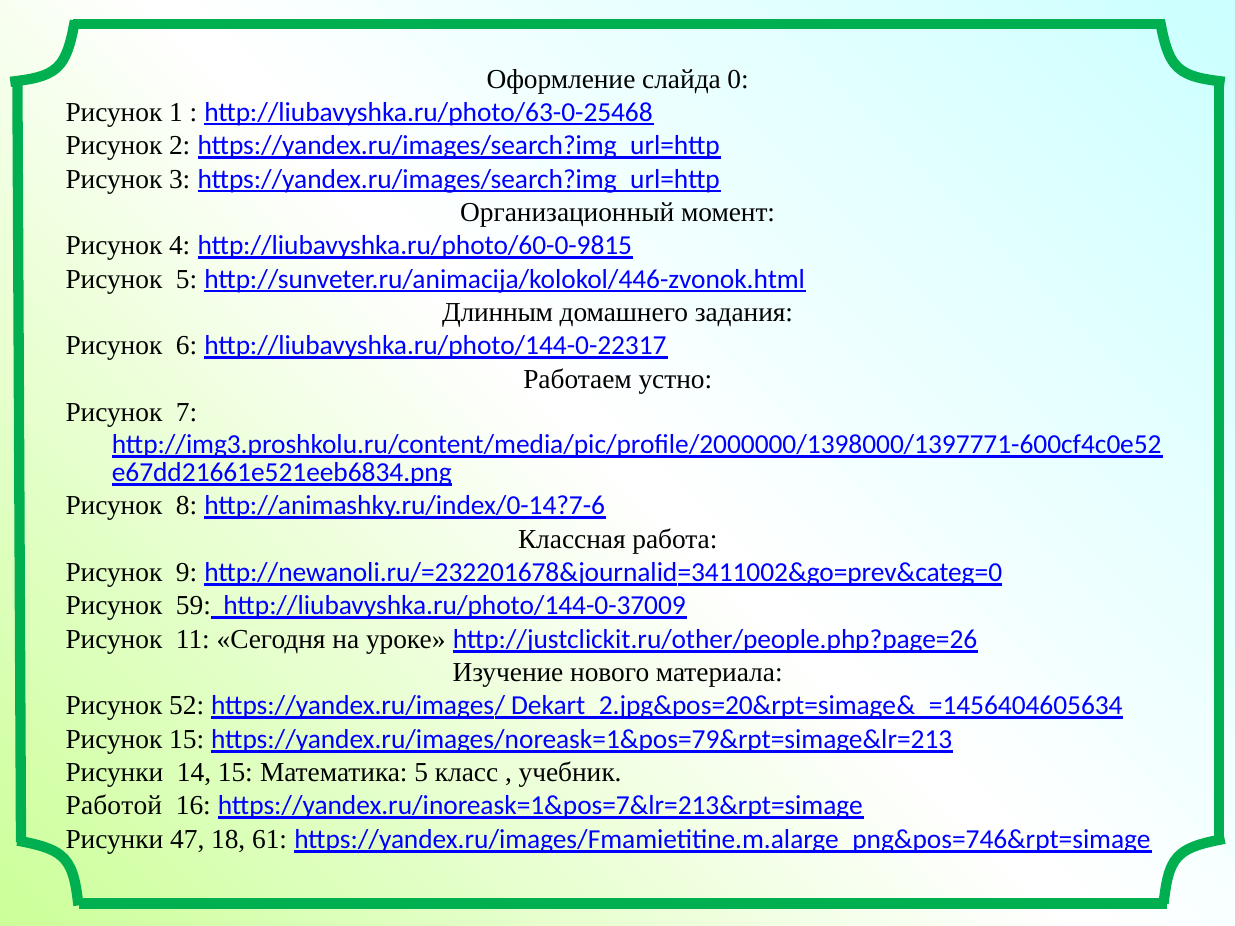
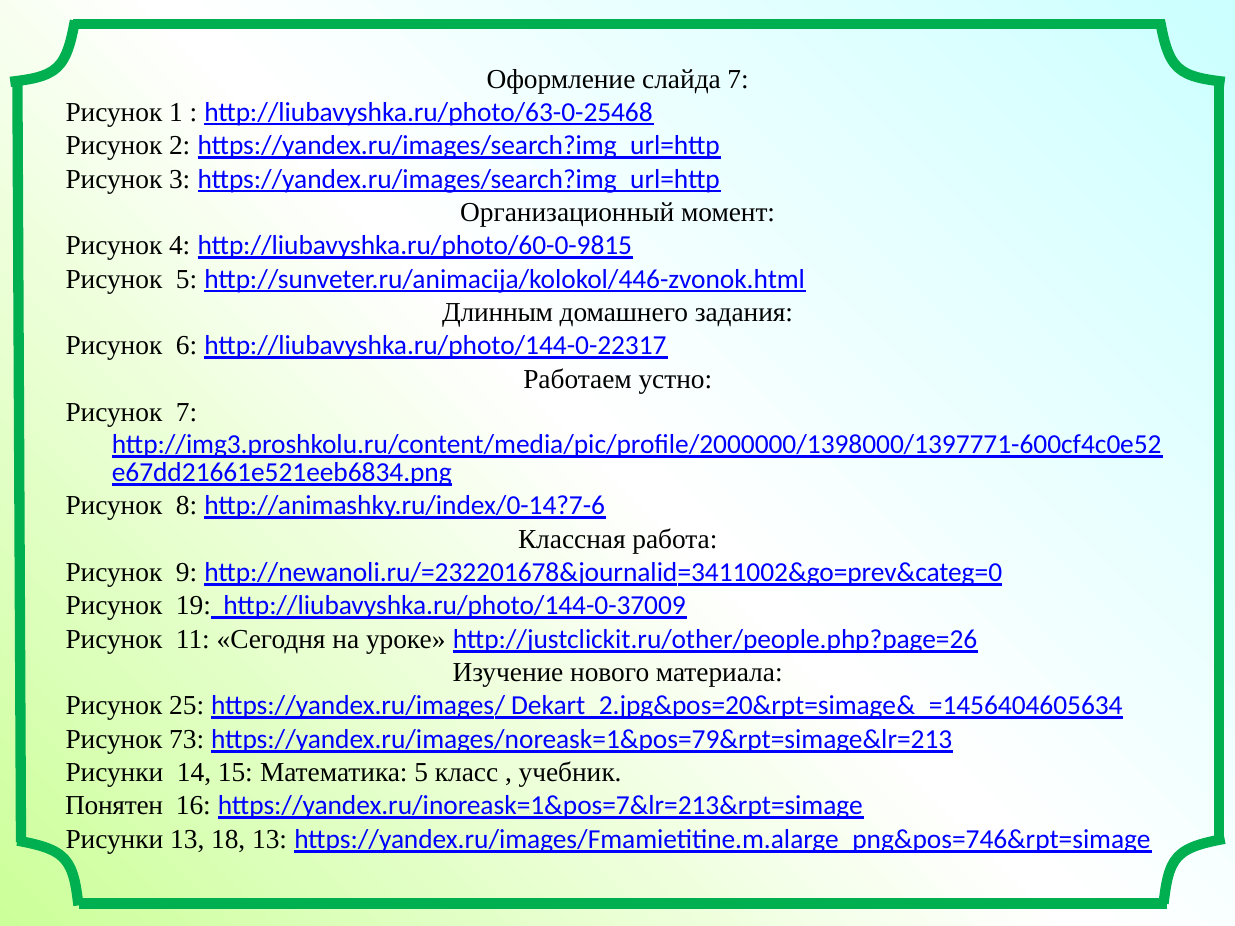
слайда 0: 0 -> 7 (738, 79)
59: 59 -> 19 (193, 606)
52: 52 -> 25 (187, 706)
Рисунок 15: 15 -> 73 (187, 740)
Работой: Работой -> Понятен (114, 806)
Рисунки 47: 47 -> 13 (187, 840)
18 61: 61 -> 13 (270, 840)
